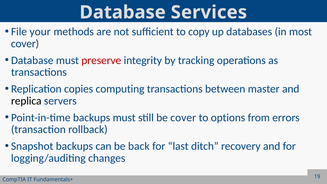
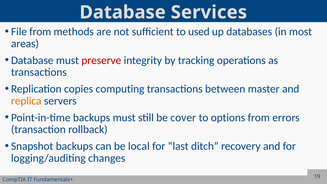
File your: your -> from (40, 32)
copy: copy -> used (199, 32)
cover: cover -> areas (25, 44)
replica colour: black -> orange (26, 101)
back: back -> local (139, 146)
